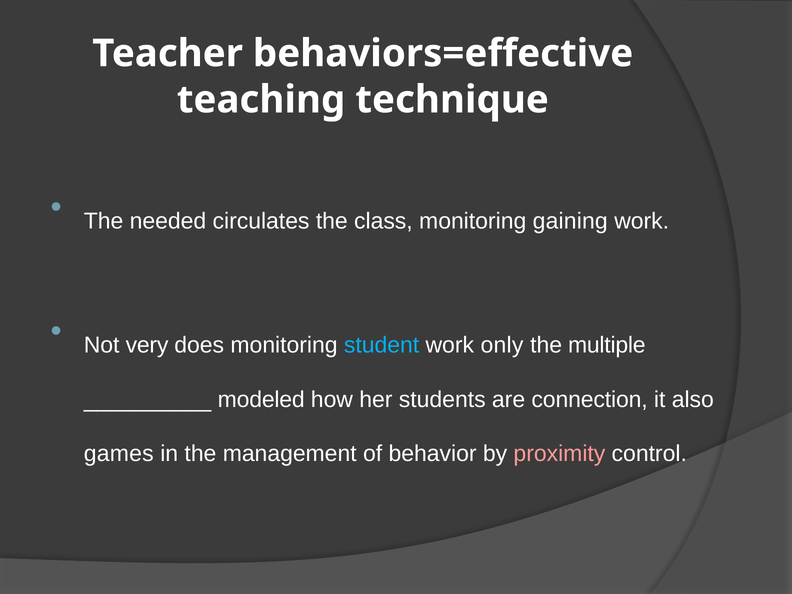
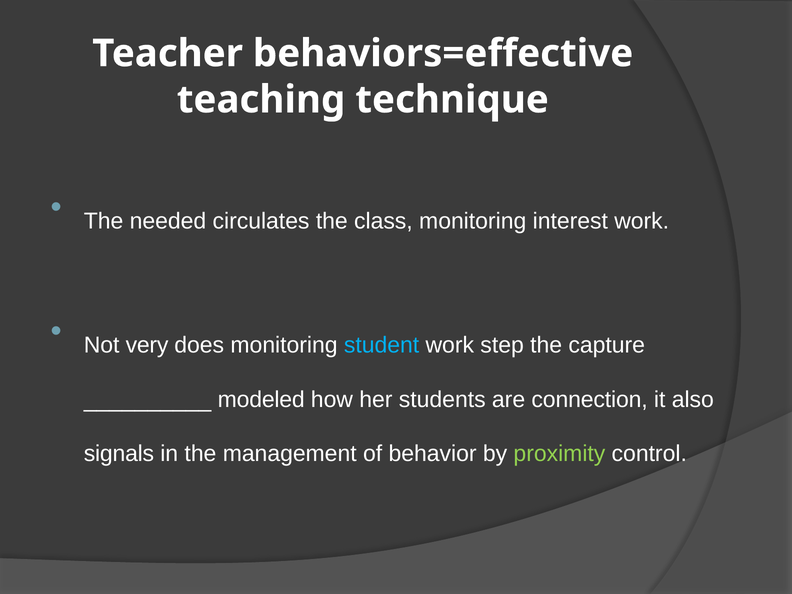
gaining: gaining -> interest (570, 221)
only: only -> step (502, 345)
multiple: multiple -> capture (607, 345)
games: games -> signals (119, 454)
proximity colour: pink -> light green (559, 454)
